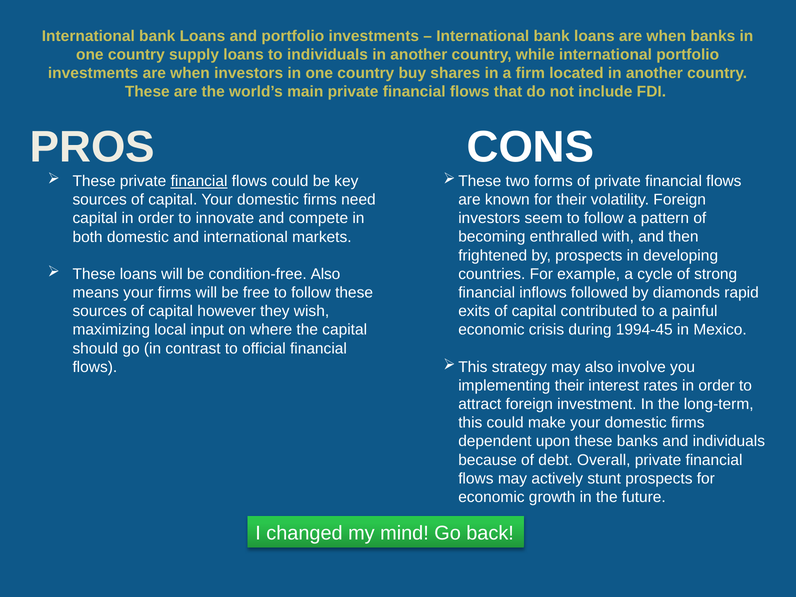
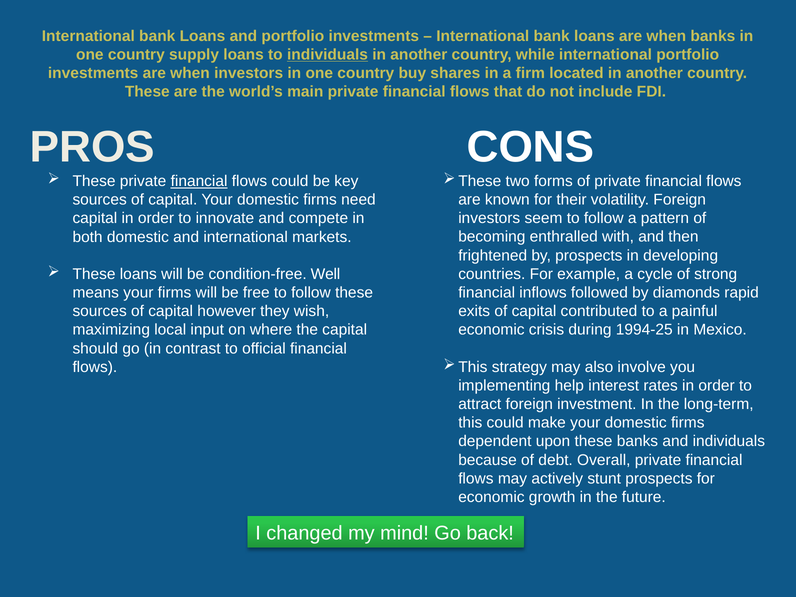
individuals underline: none -> present (327, 55)
condition-free Also: Also -> Well (326, 274)
1994-45: 1994-45 -> 1994-25 (644, 330)
implementing their: their -> help (569, 386)
